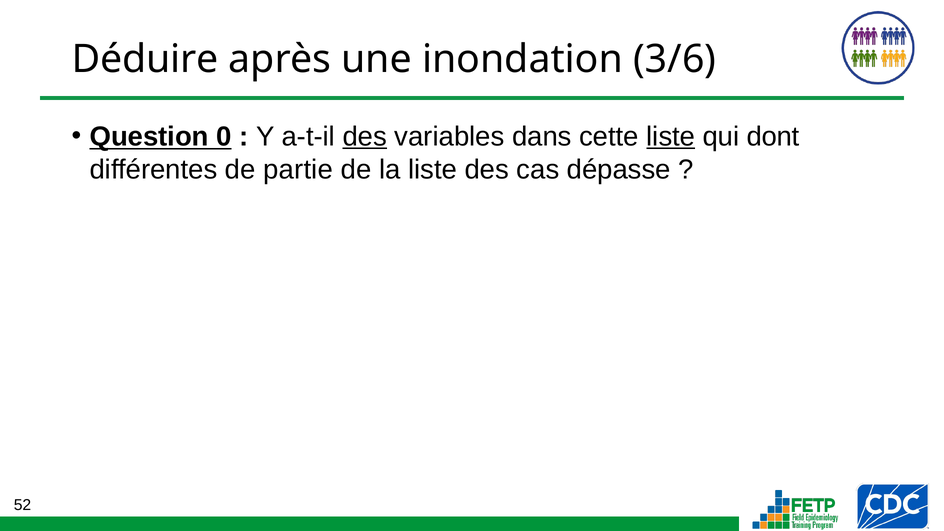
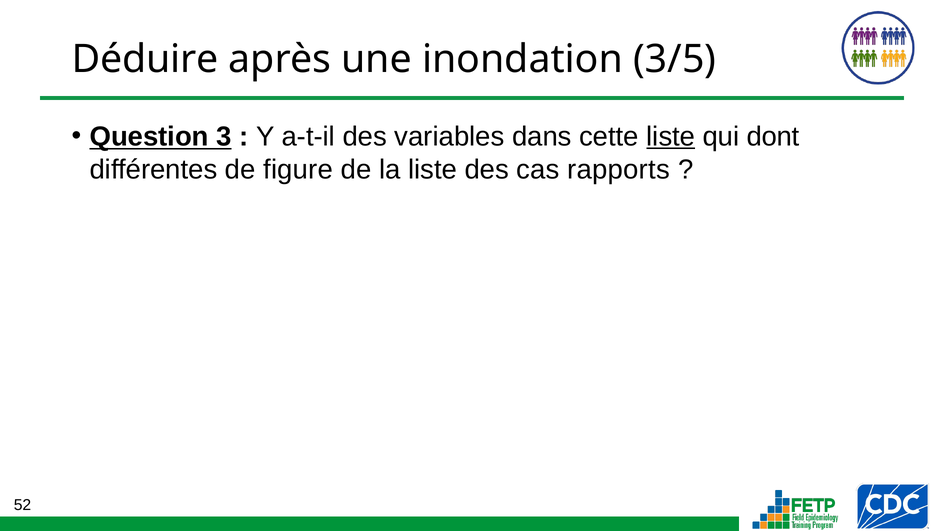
3/6: 3/6 -> 3/5 (675, 59)
0: 0 -> 3 (224, 136)
des underline: present -> none (365, 136)
partie: partie -> figure (298, 170)
dépasse: dépasse -> rapports (619, 170)
